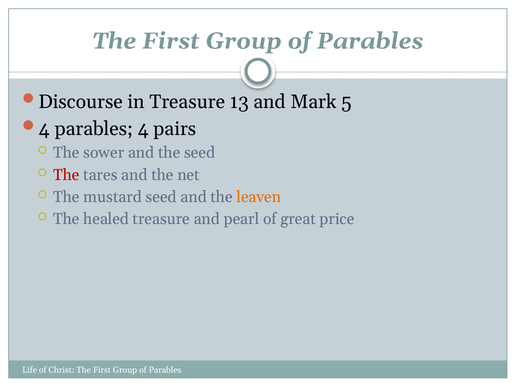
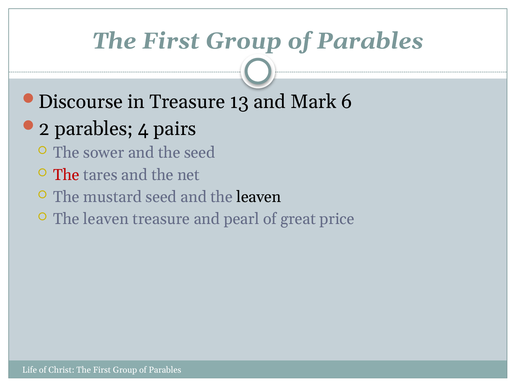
5: 5 -> 6 (347, 102)
4: 4 -> 2 (44, 129)
leaven colour: orange -> black (259, 197)
healed: healed -> leaven (106, 219)
